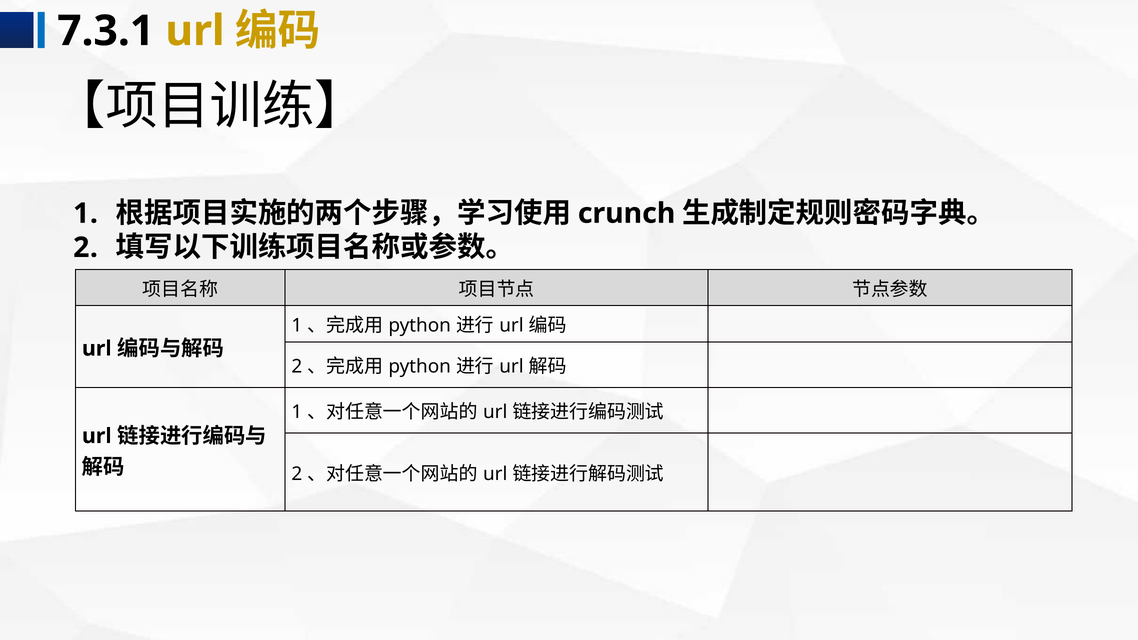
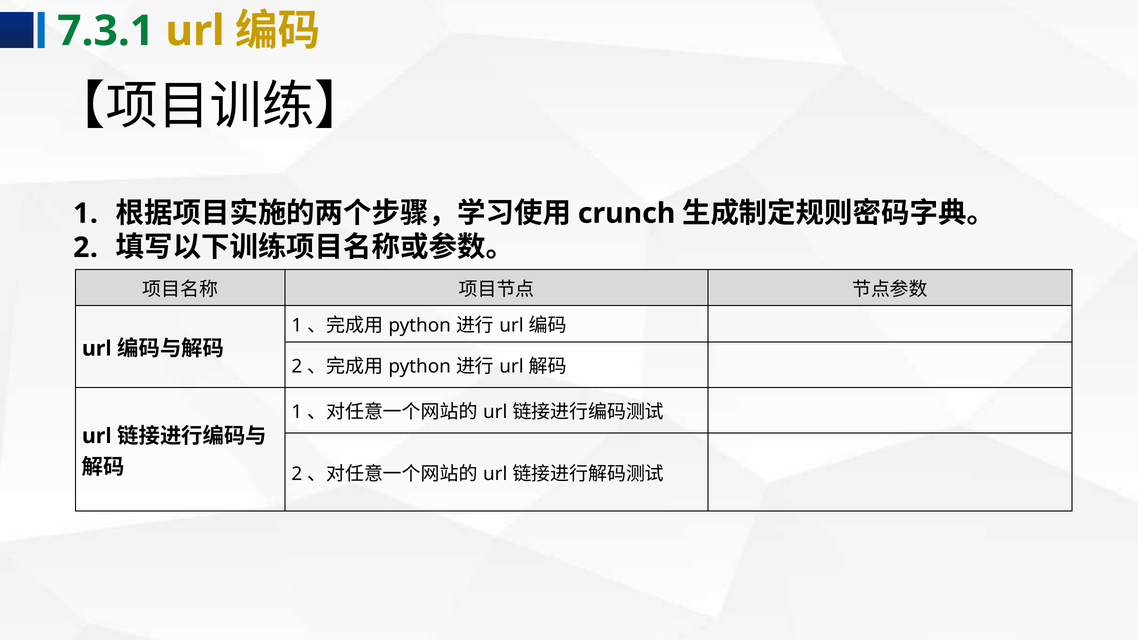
7.3.1 colour: black -> green (106, 31)
